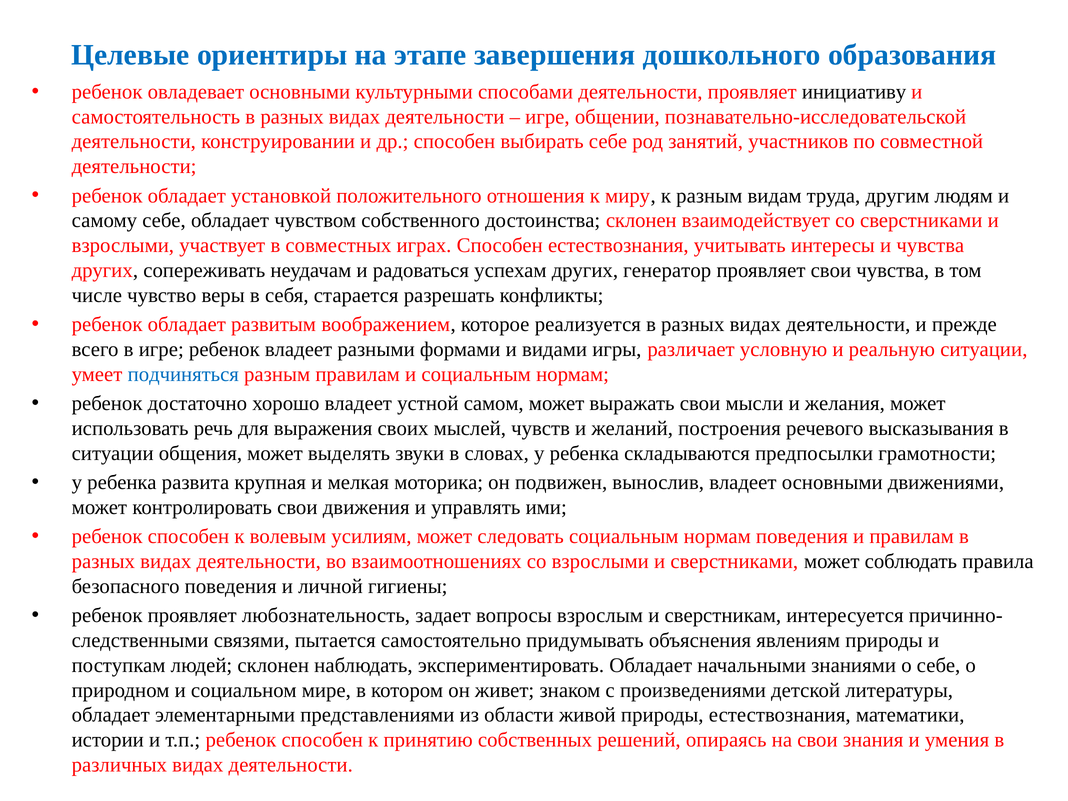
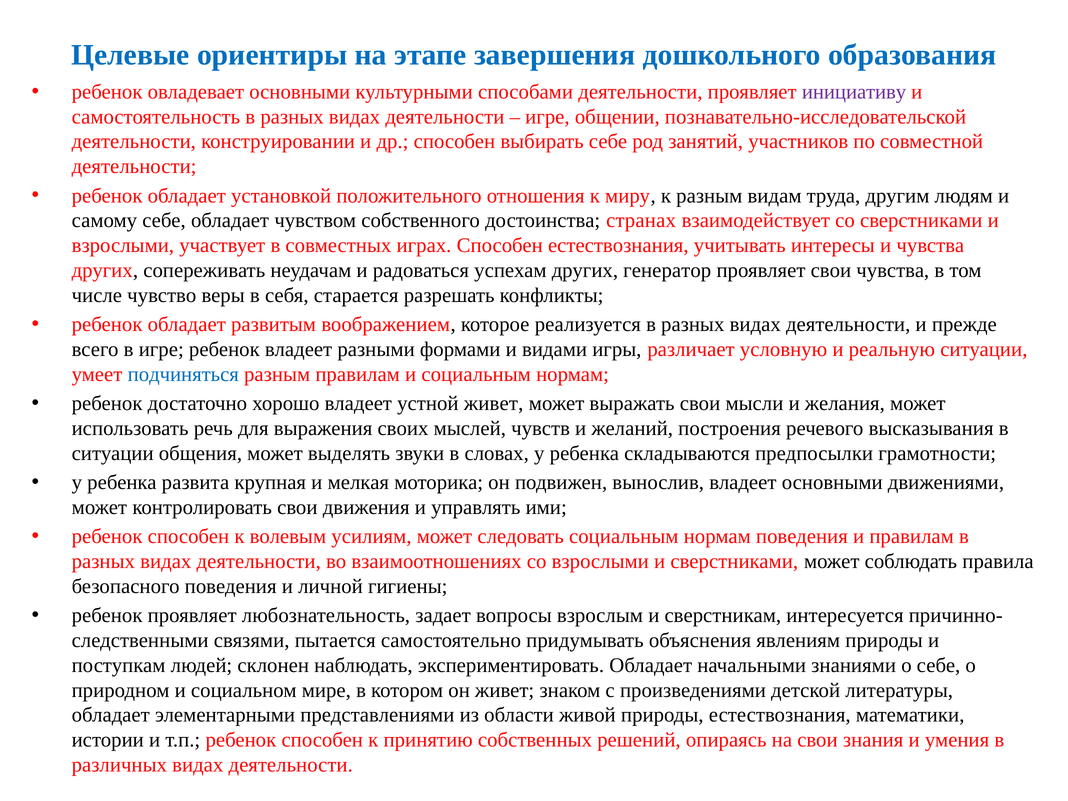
инициативу colour: black -> purple (854, 92)
достоинства склонен: склонен -> странах (641, 221)
устной самом: самом -> живет (494, 403)
